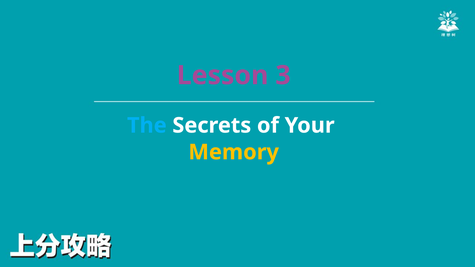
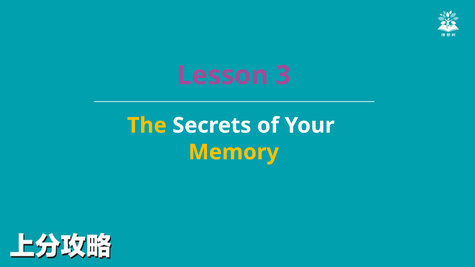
The colour: light blue -> yellow (147, 126)
